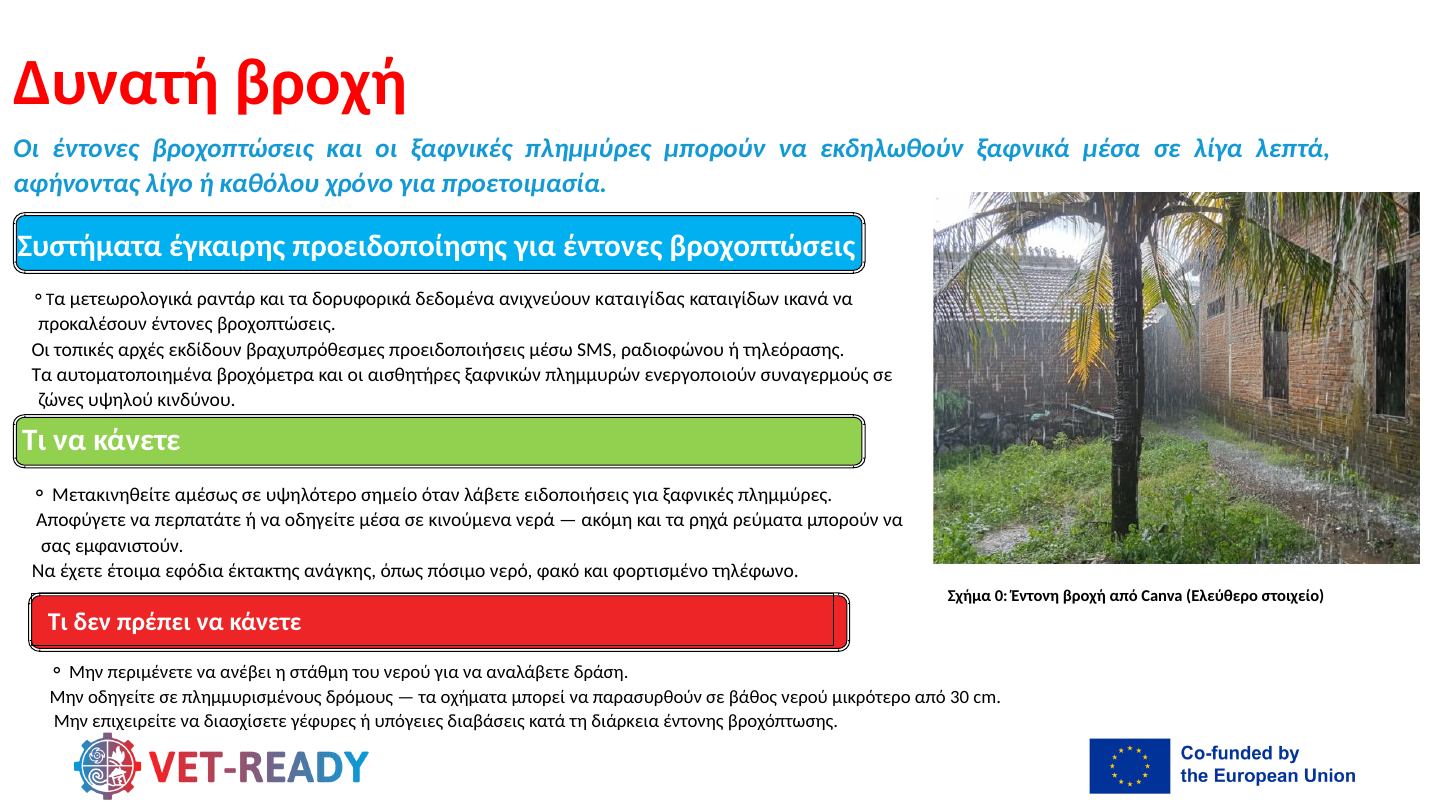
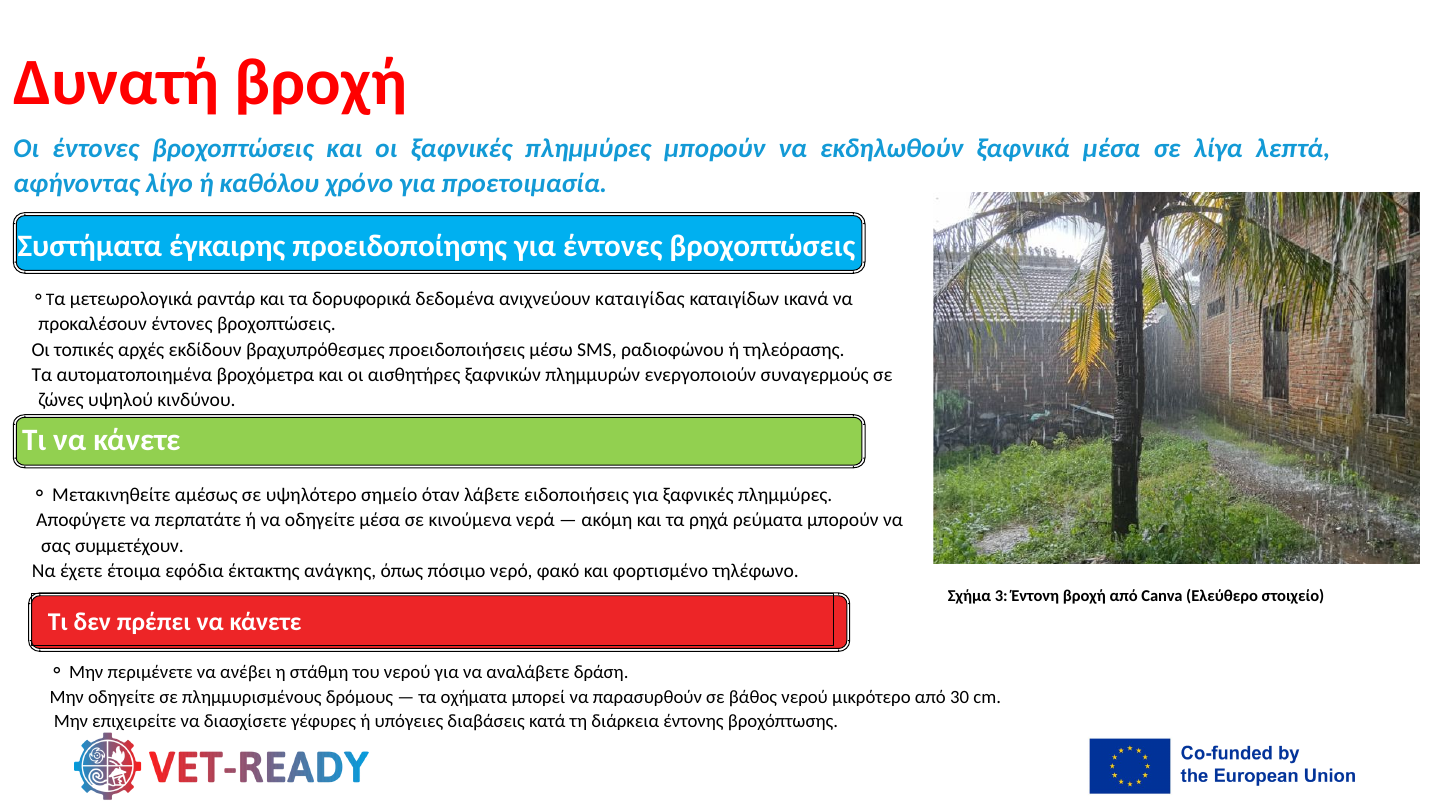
εμφανιστούν: εμφανιστούν -> συμμετέχουν (129, 546)
0: 0 -> 3 (1001, 596)
